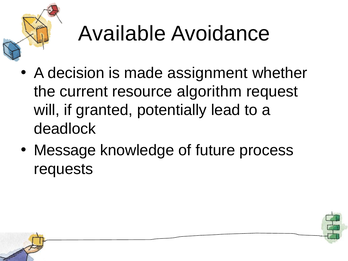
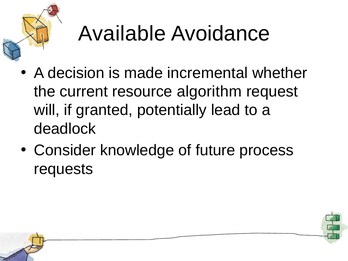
assignment: assignment -> incremental (208, 73)
Message: Message -> Consider (65, 150)
